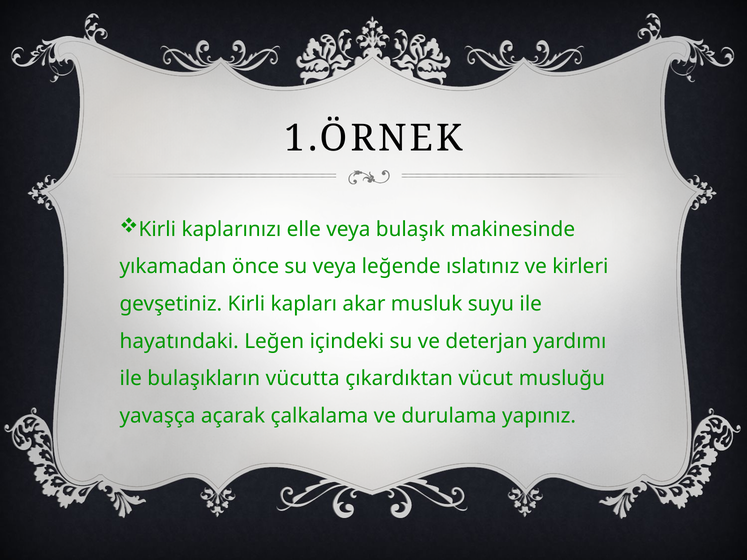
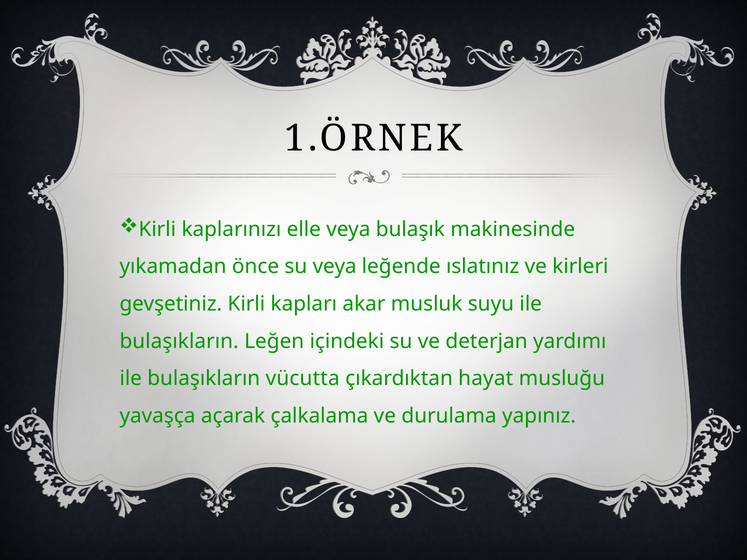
hayatındaki: hayatındaki -> bulaşıkların (179, 341)
vücut: vücut -> hayat (486, 379)
